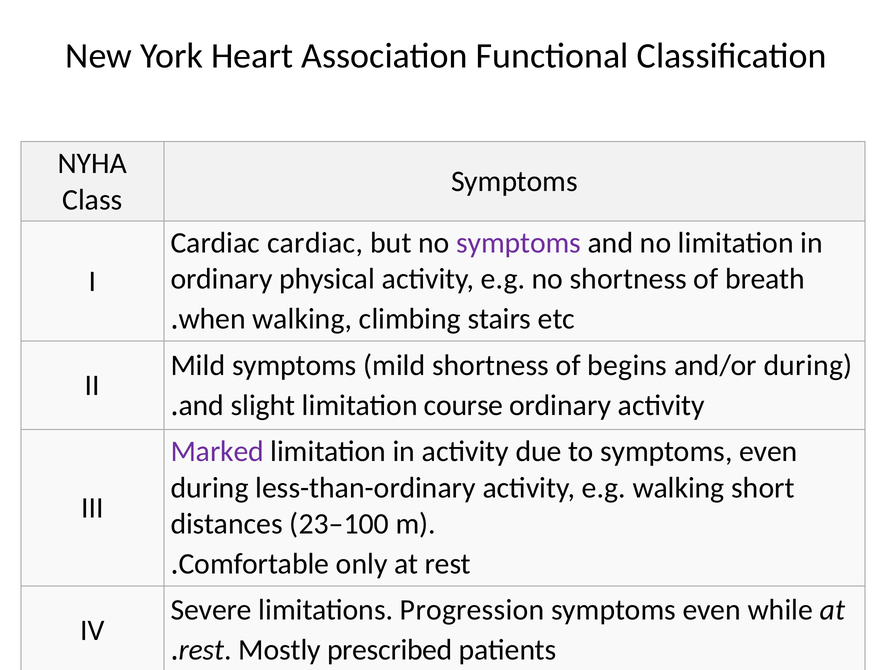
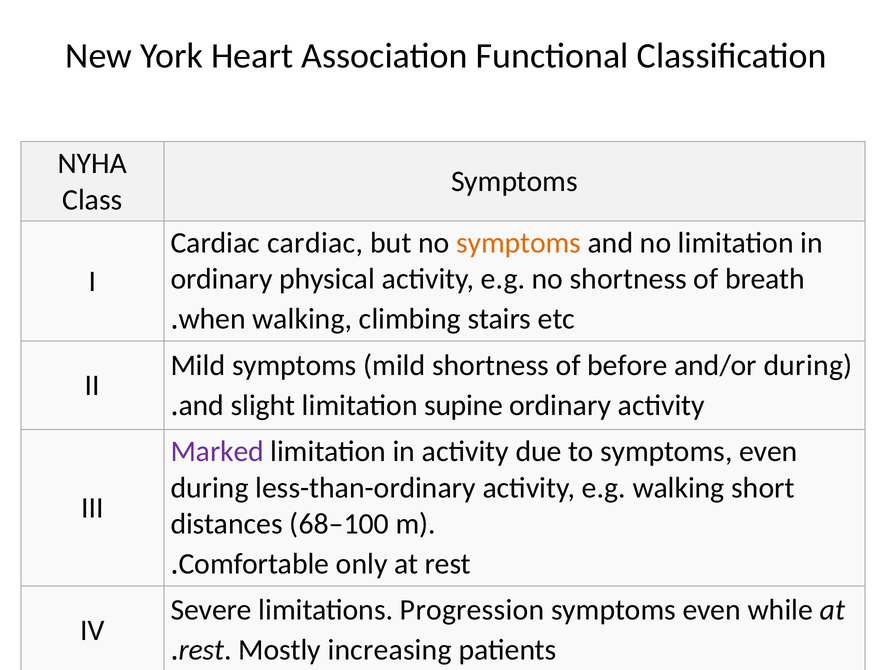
symptoms colour: purple -> orange (519, 243)
begins: begins -> before (627, 365)
course: course -> supine (464, 405)
23–100: 23–100 -> 68–100 (339, 524)
prescribed: prescribed -> increasing (390, 650)
